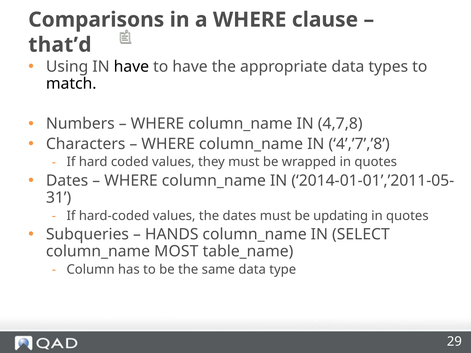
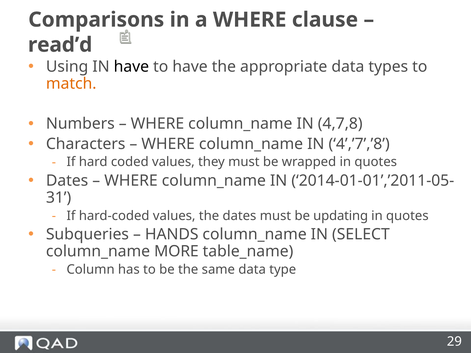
that’d: that’d -> read’d (60, 45)
match colour: black -> orange (71, 84)
MOST: MOST -> MORE (176, 252)
